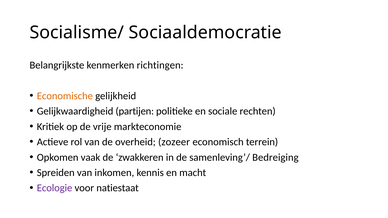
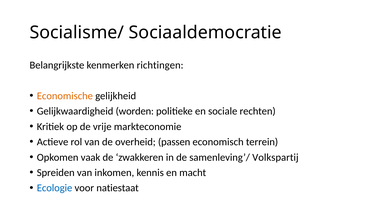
partijen: partijen -> worden (135, 111)
zozeer: zozeer -> passen (174, 142)
Bedreiging: Bedreiging -> Volkspartij (275, 157)
Ecologie colour: purple -> blue (55, 188)
